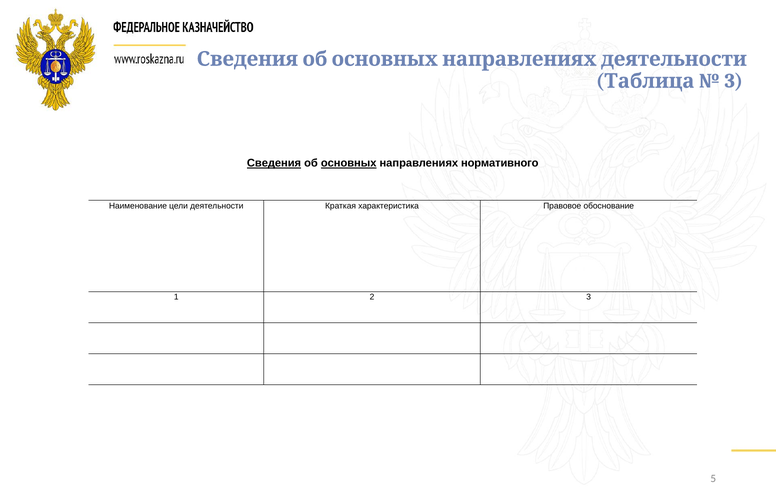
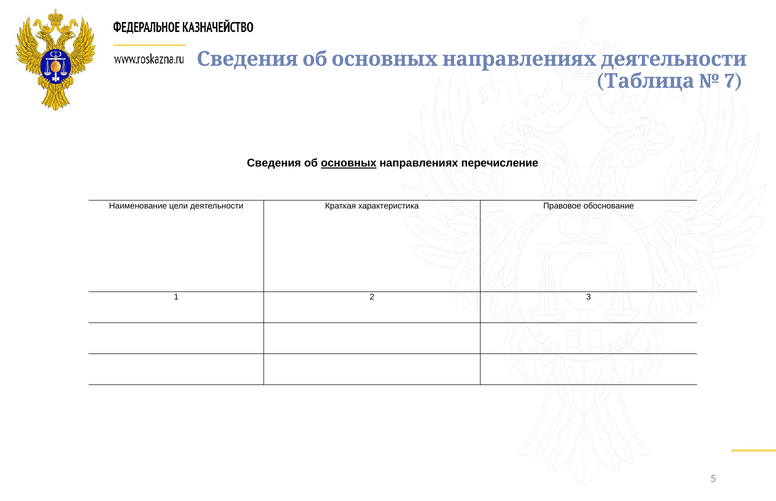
3: 3 -> 7 (734, 81)
Сведения underline: present -> none (274, 163)
нормативного: нормативного -> перечисление (500, 163)
